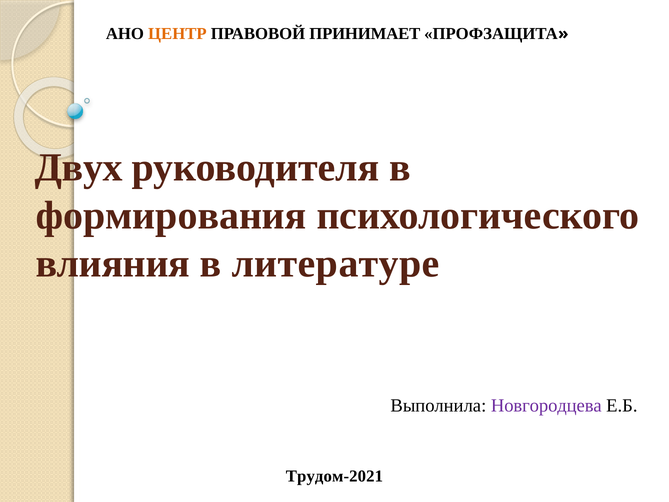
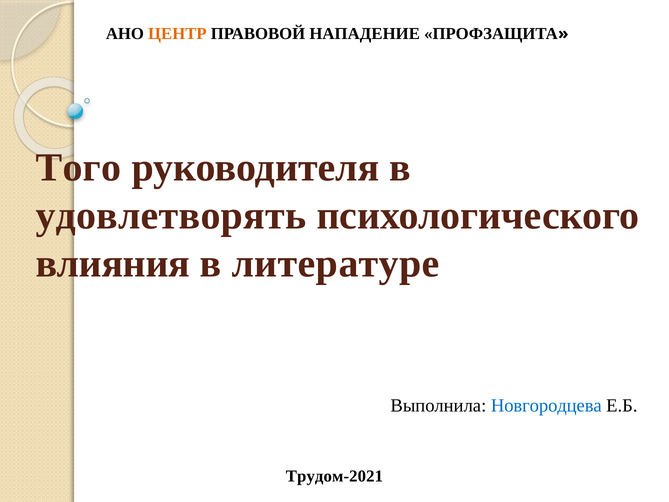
ПРИНИМАЕТ: ПРИНИМАЕТ -> НАПАДЕНИЕ (365, 34)
Двух: Двух -> Того (78, 167)
формирования: формирования -> удовлетворять (171, 215)
Новгородцева colour: purple -> blue (546, 406)
